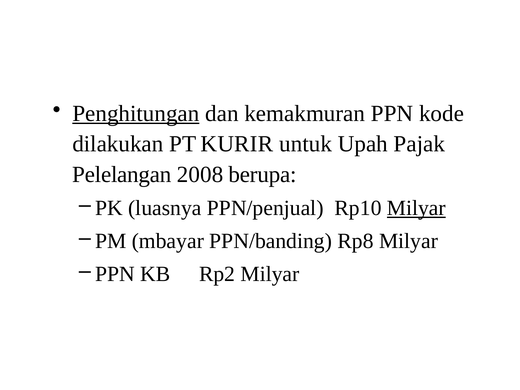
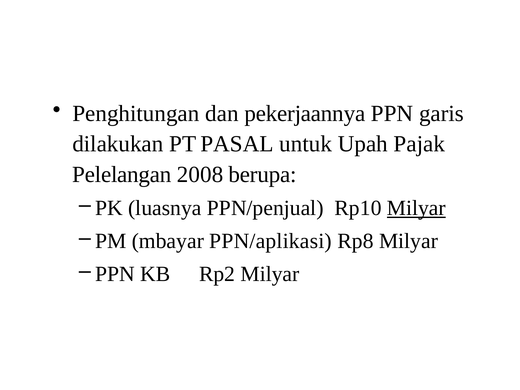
Penghitungan underline: present -> none (136, 113)
kemakmuran: kemakmuran -> pekerjaannya (305, 113)
kode: kode -> garis (441, 113)
KURIR: KURIR -> PASAL (237, 144)
PPN/banding: PPN/banding -> PPN/aplikasi (271, 241)
